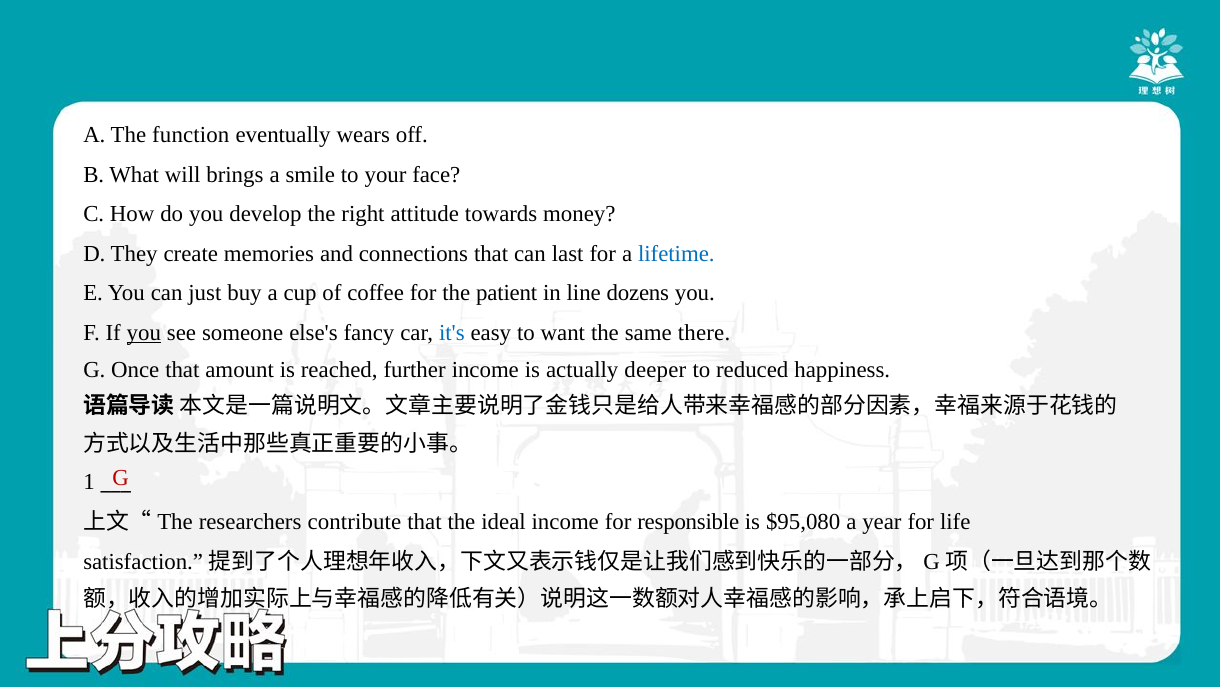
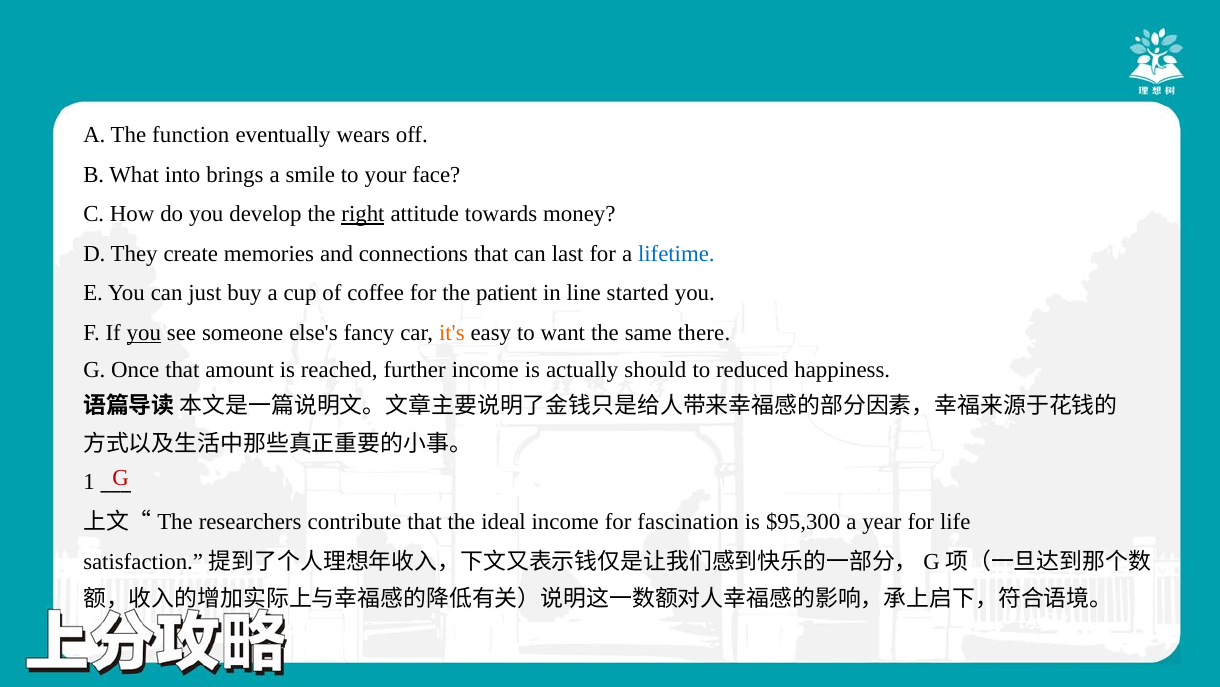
will: will -> into (183, 175)
right underline: none -> present (363, 214)
dozens: dozens -> started (638, 293)
it's colour: blue -> orange (452, 332)
deeper: deeper -> should (655, 369)
responsible: responsible -> fascination (688, 522)
$95,080: $95,080 -> $95,300 (803, 522)
